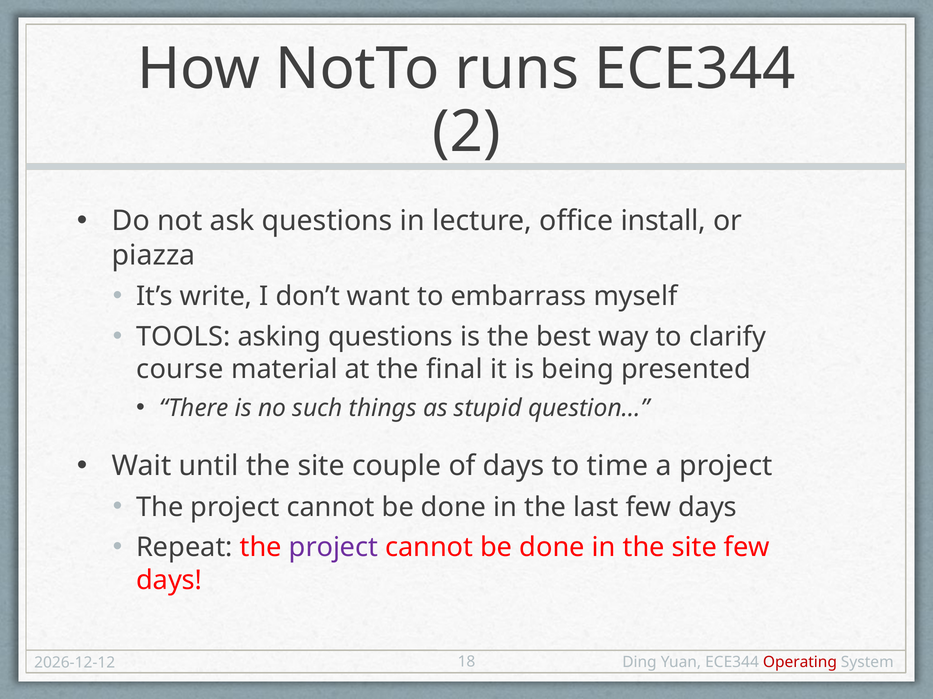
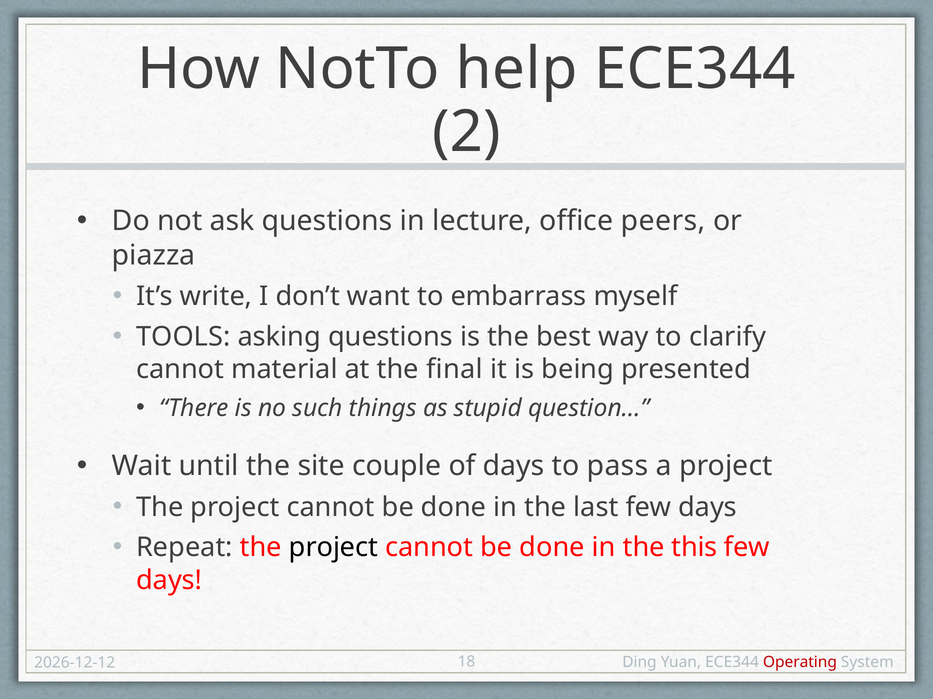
runs: runs -> help (517, 69)
install: install -> peers (663, 221)
course: course -> cannot (180, 370)
time: time -> pass (618, 466)
project colour: purple -> black (333, 548)
in the site: site -> this (694, 548)
